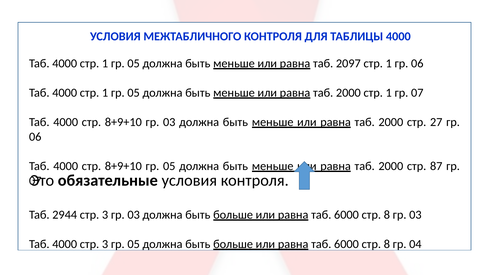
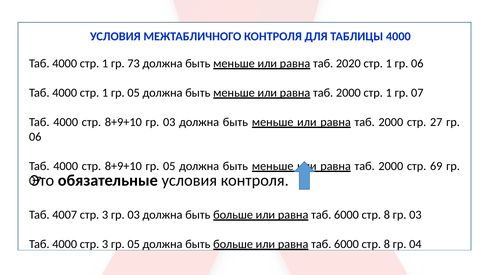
05: 05 -> 73 (134, 63)
2097: 2097 -> 2020 (348, 63)
87: 87 -> 69 (436, 166)
2944: 2944 -> 4007 (65, 215)
